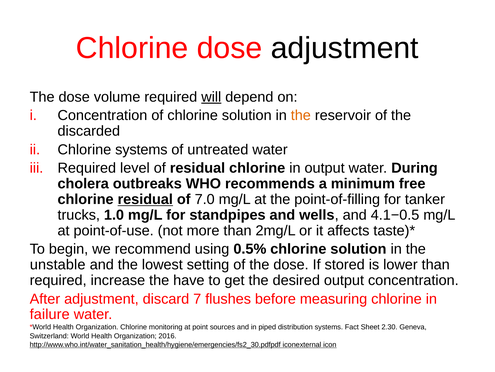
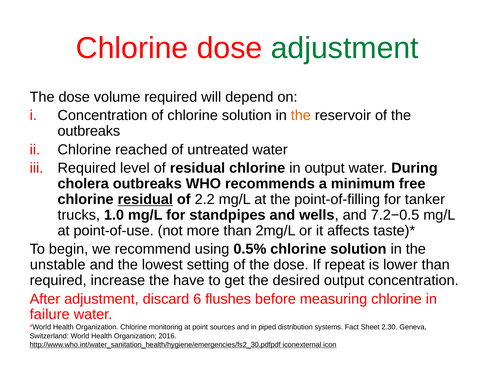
adjustment colour: black -> green (345, 48)
will underline: present -> none (211, 97)
discarded: discarded -> outbreaks (89, 131)
Chlorine systems: systems -> reached (141, 149)
7.0: 7.0 -> 2.2 (205, 199)
4.1−0.5: 4.1−0.5 -> 7.2−0.5 (395, 215)
stored: stored -> repeat (345, 264)
7: 7 -> 6 (197, 298)
